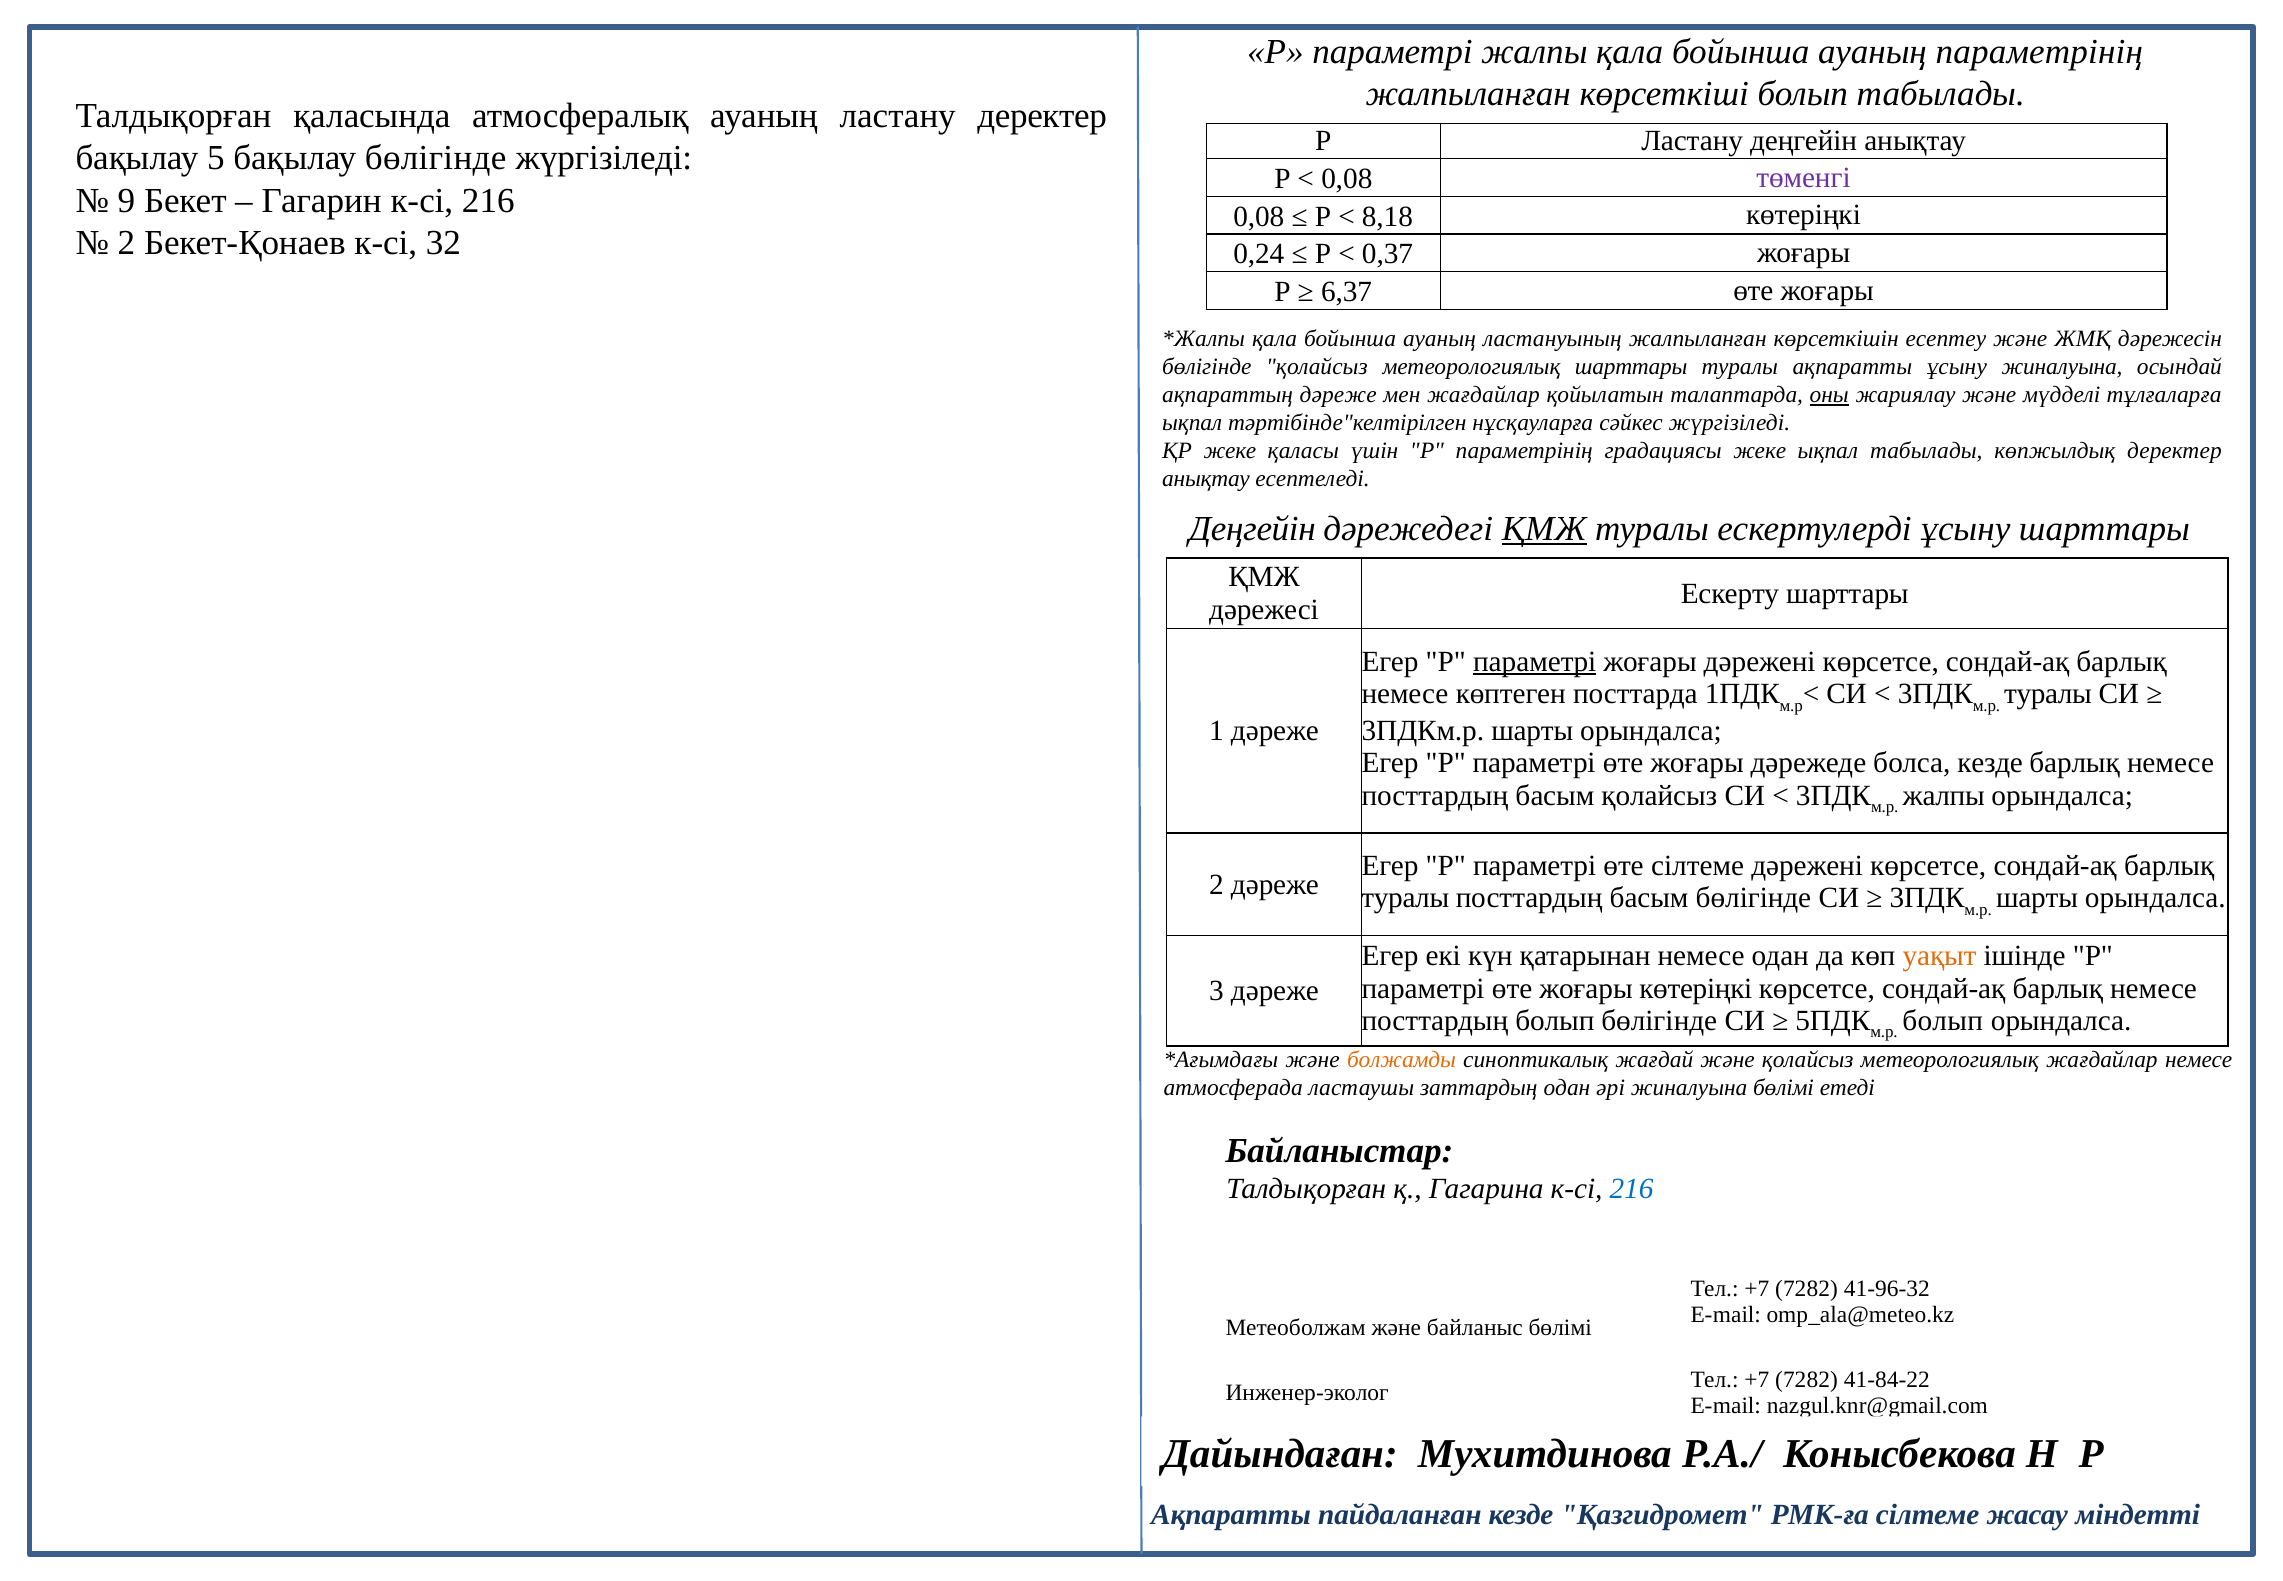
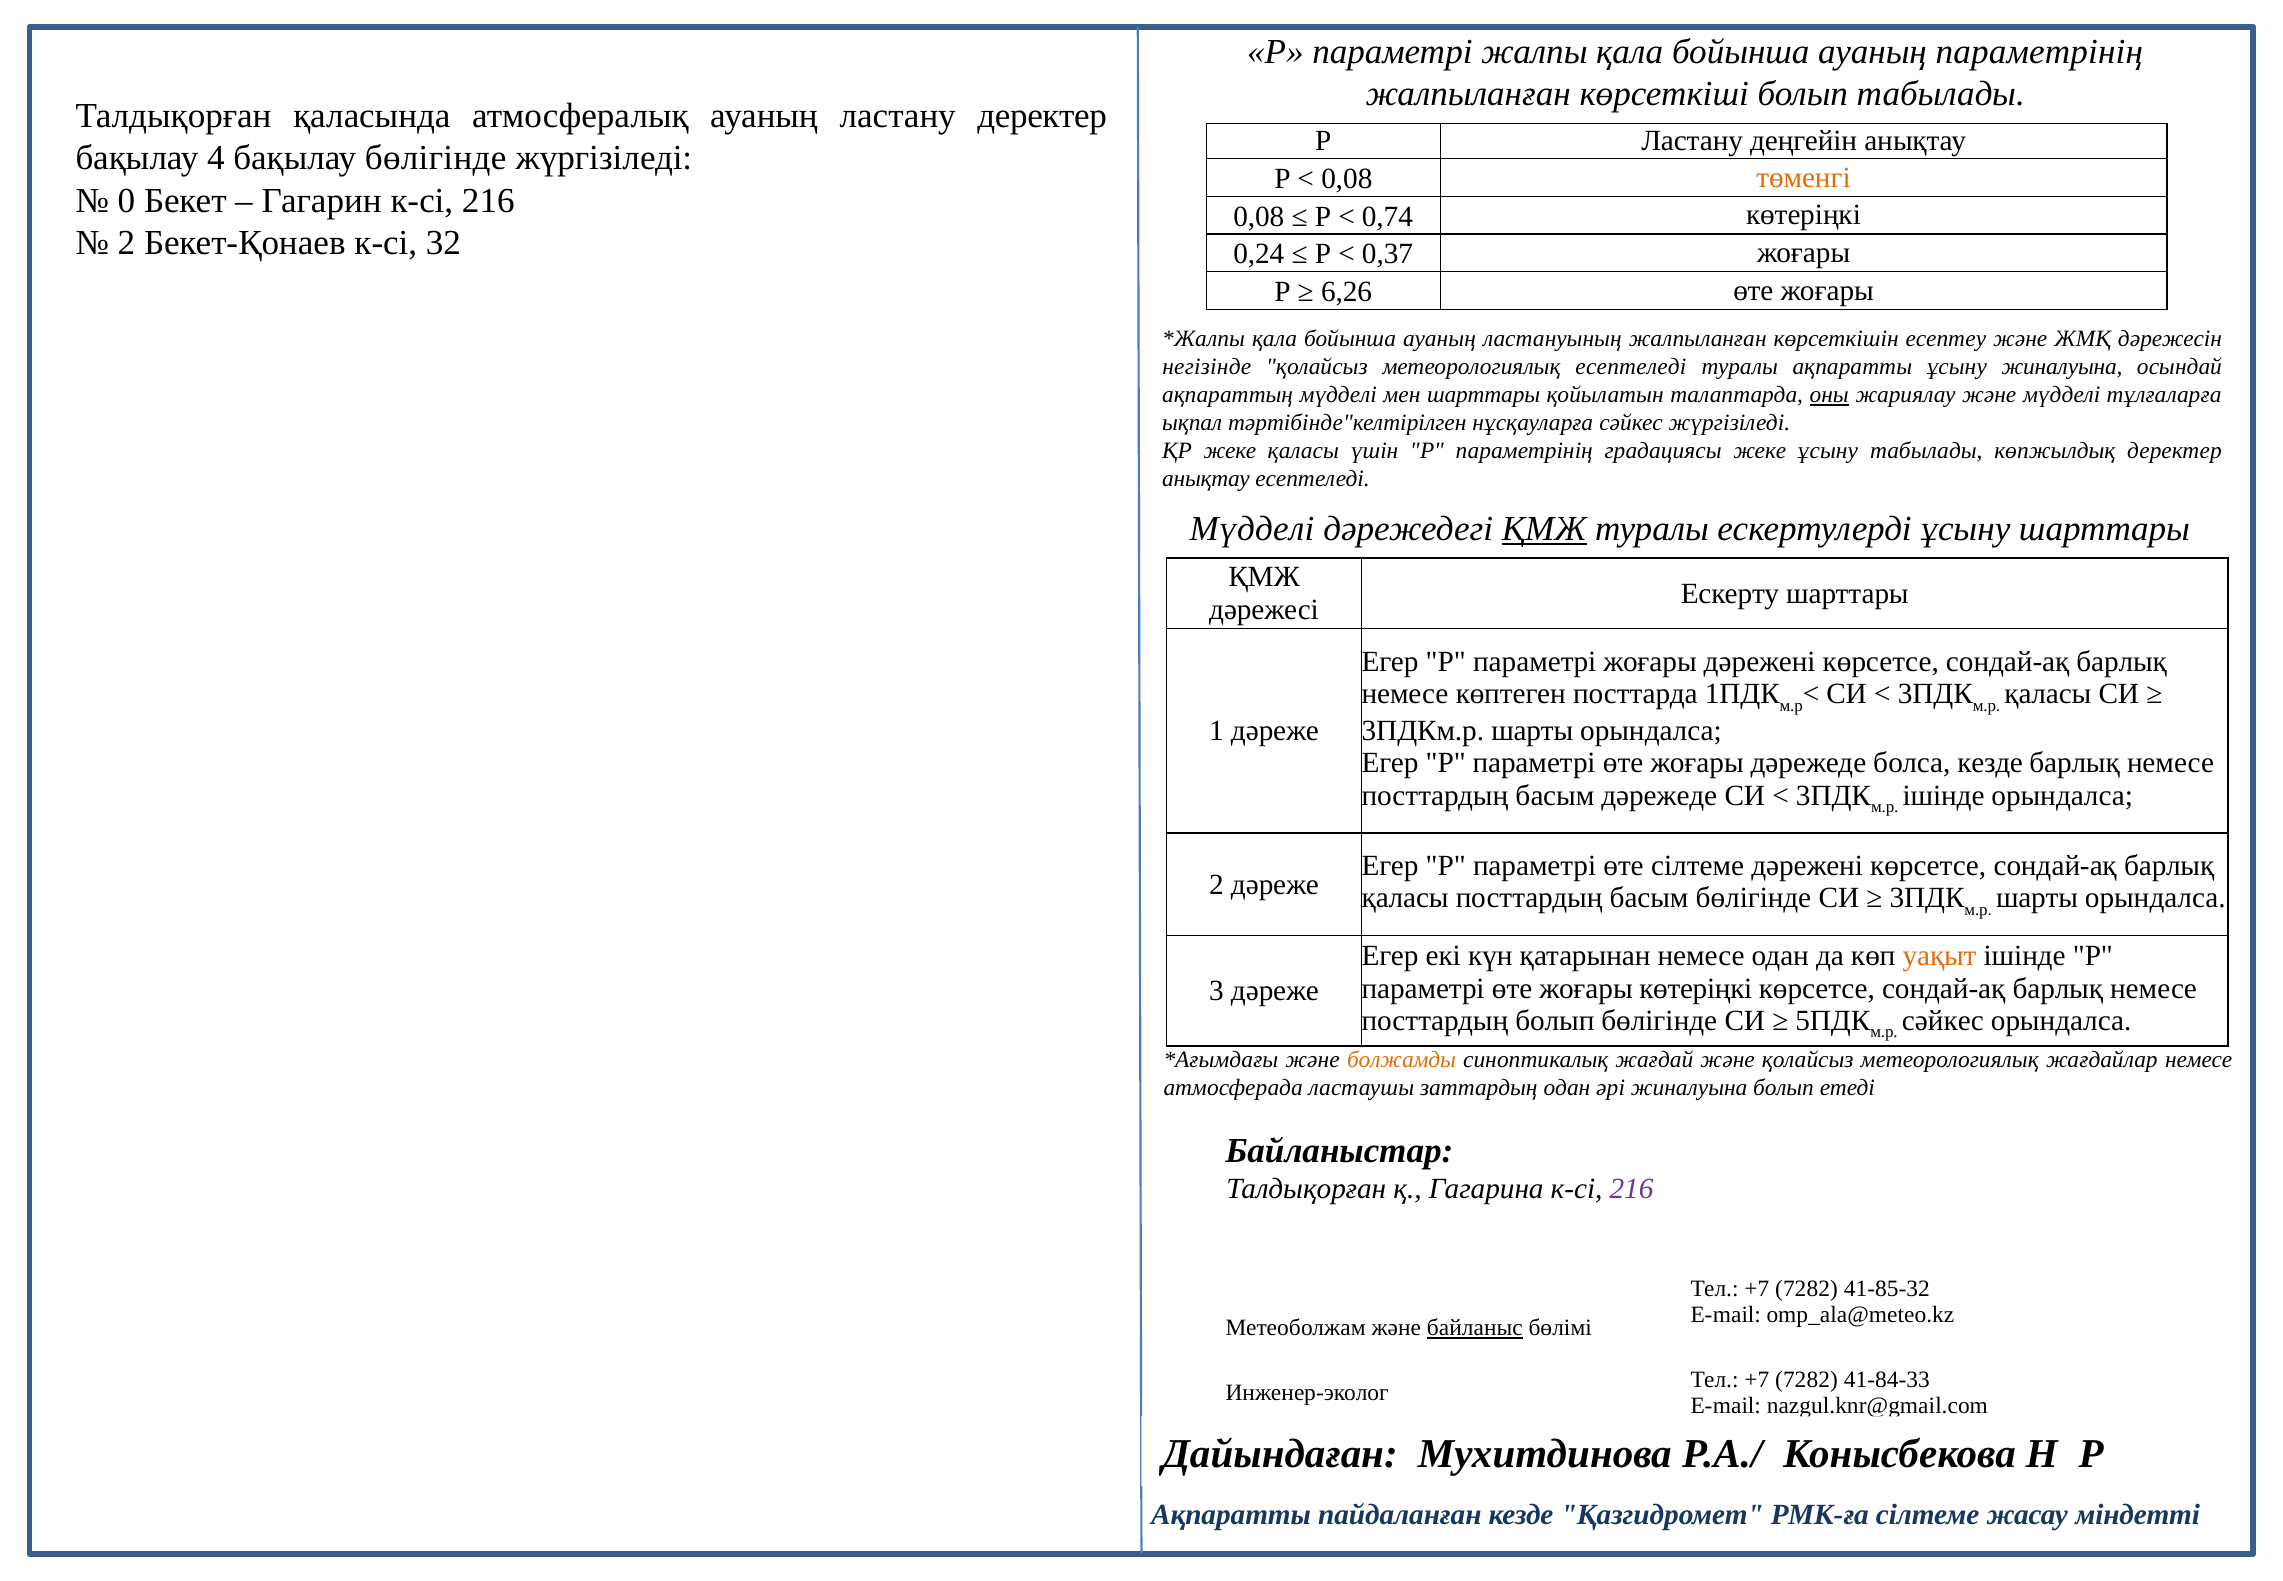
5: 5 -> 4 (216, 158)
төменгі colour: purple -> orange (1804, 178)
9: 9 -> 0 (127, 200)
8,18: 8,18 -> 0,74 (1387, 216)
6,37: 6,37 -> 6,26 (1347, 292)
бөлігінде: бөлігінде -> негізінде (1207, 367)
метеорологиялық шарттары: шарттары -> есептеледі (1631, 367)
ақпараттың дәреже: дәреже -> мүдделі (1338, 395)
мен жағдайлар: жағдайлар -> шарттары (1484, 395)
жеке ықпал: ықпал -> ұсыну (1828, 451)
Деңгейін: Деңгейін -> Мүдделі (1252, 528)
параметрі underline: present -> none (1535, 662)
туралы: туралы -> қаласы (2048, 694)
басым қолайсыз: қолайсыз -> дәрежеде (1659, 795)
жалпы: жалпы -> ішінде (1944, 795)
туралы: туралы -> қаласы (1405, 898)
болып: болып -> сәйкес (1943, 1021)
жиналуына бөлімі: бөлімі -> болып (1784, 1088)
216 colour: blue -> purple (1631, 1188)
41-96-32: 41-96-32 -> 41-85-32 (1887, 1289)
байланыс underline: none -> present (1475, 1328)
41-84-22: 41-84-22 -> 41-84-33 (1887, 1380)
